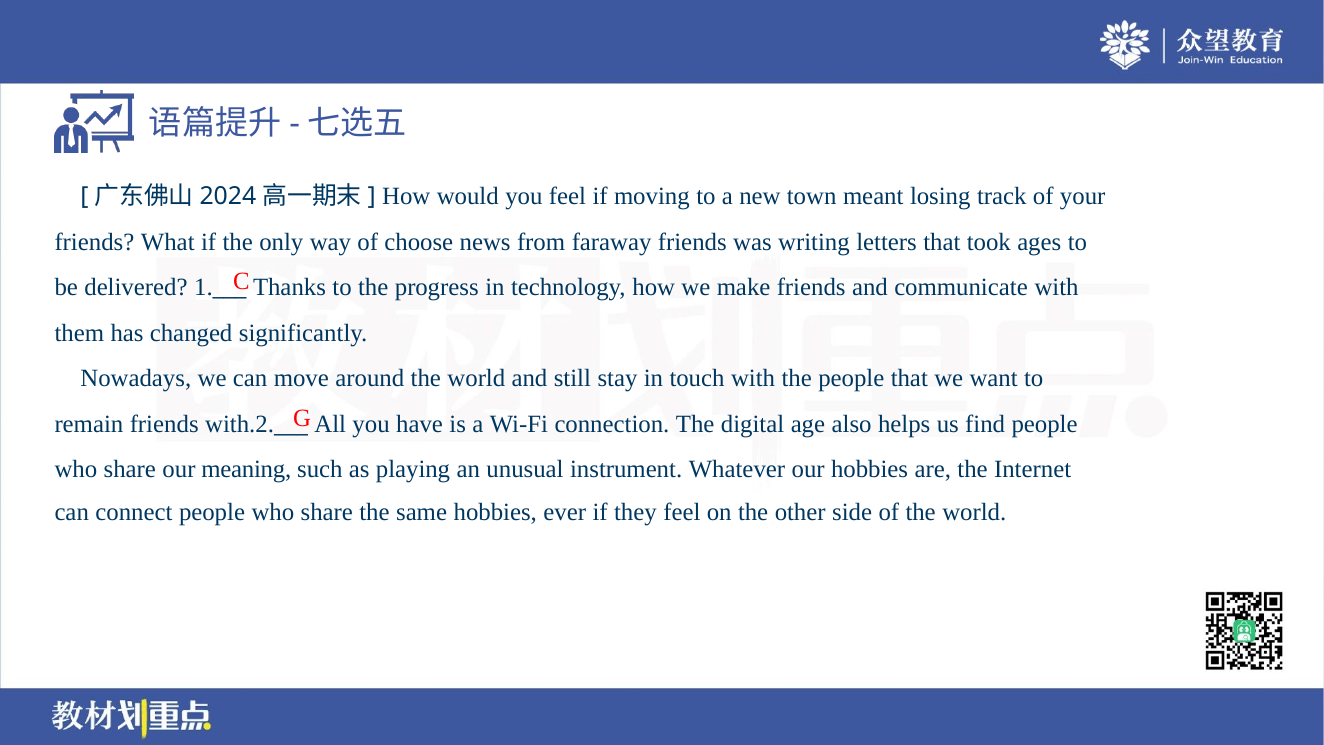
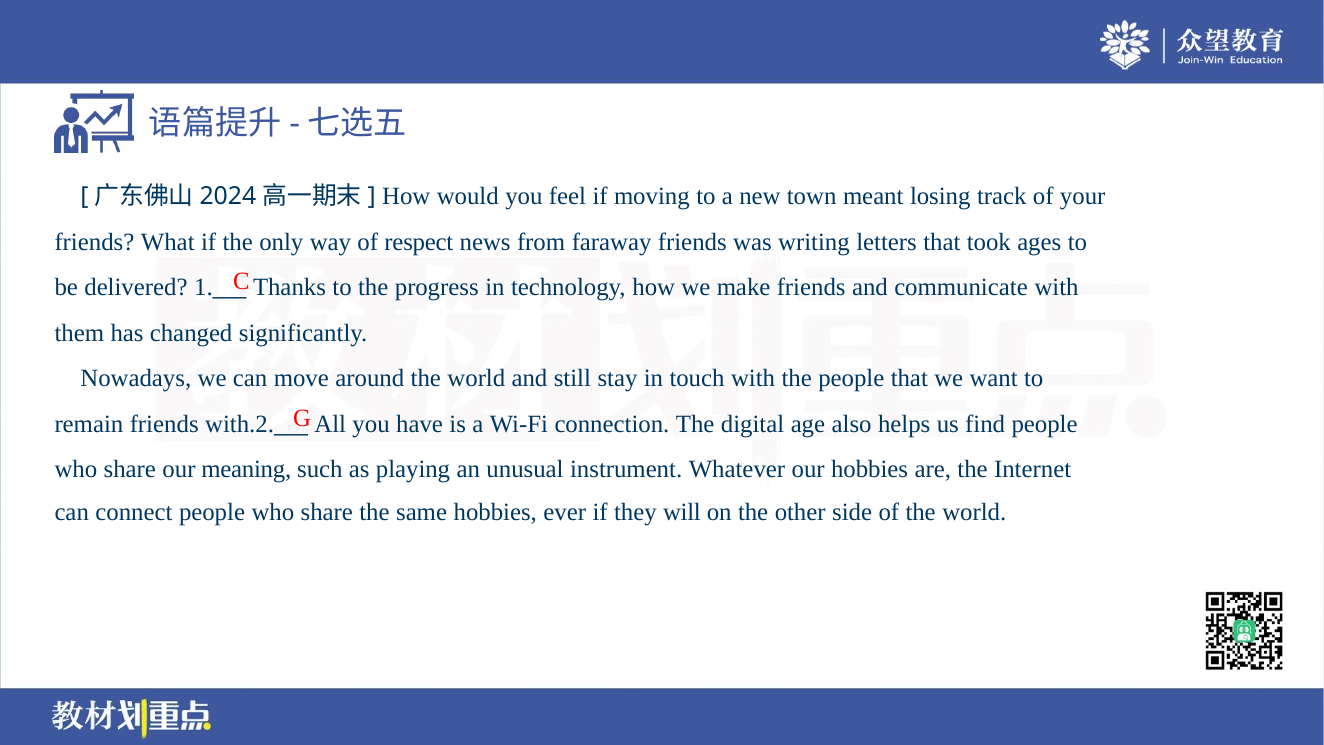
choose: choose -> respect (419, 242)
they feel: feel -> will (682, 512)
